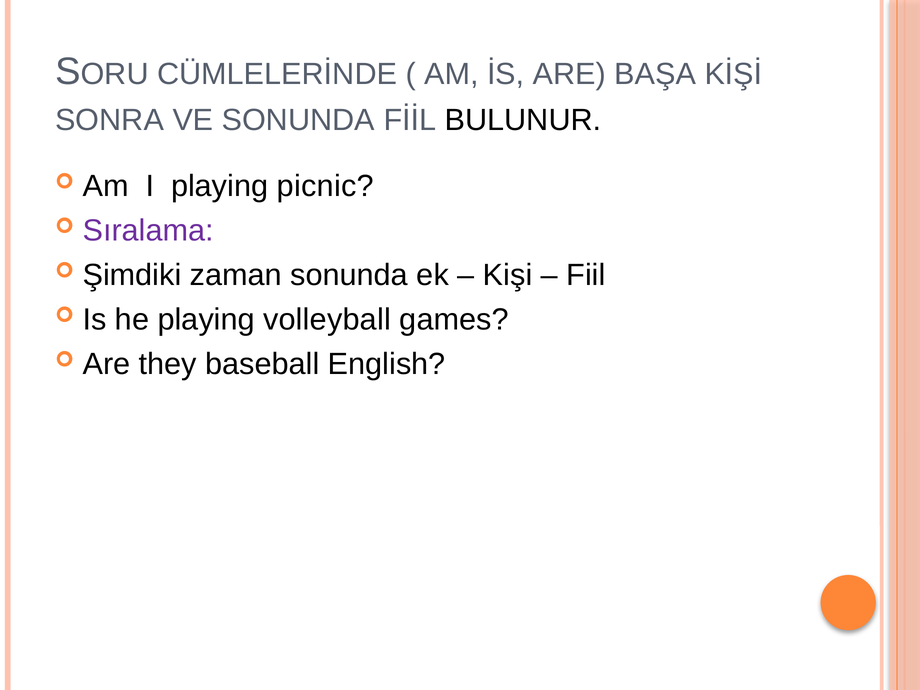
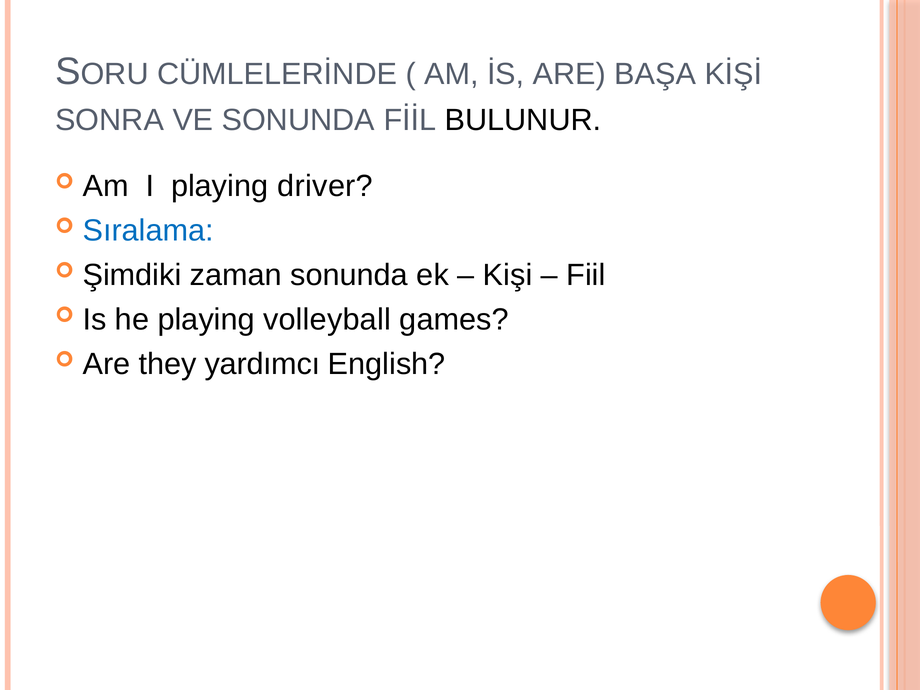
picnic: picnic -> driver (325, 186)
Sıralama colour: purple -> blue (148, 231)
baseball: baseball -> yardımcı (263, 364)
